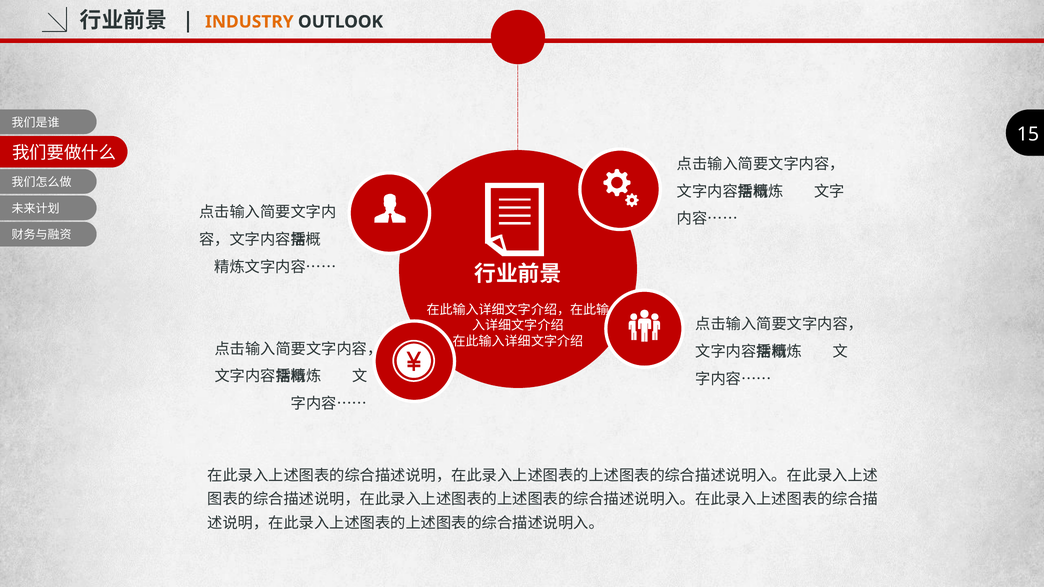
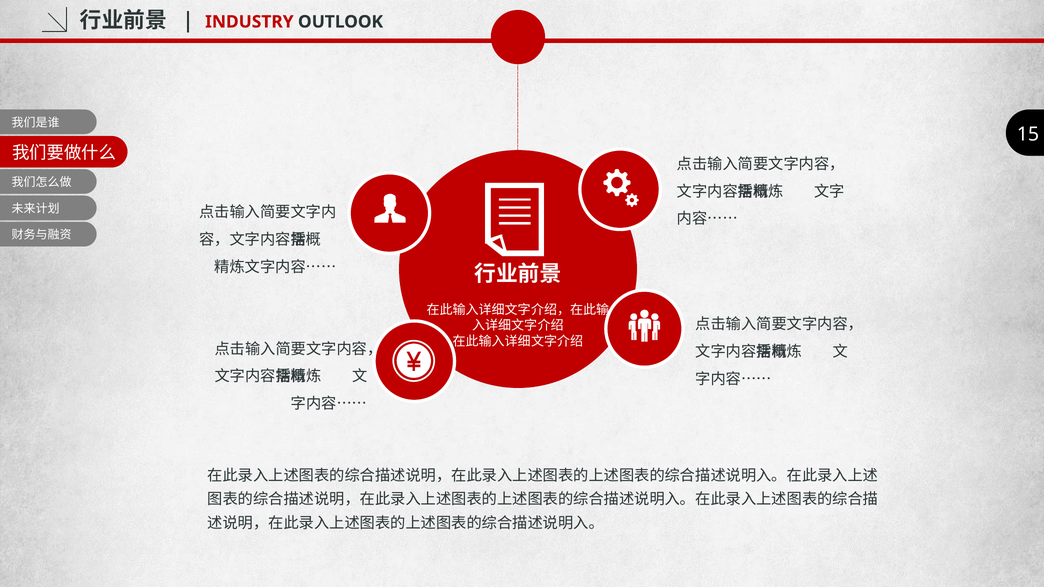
INDUSTRY colour: orange -> red (249, 22)
